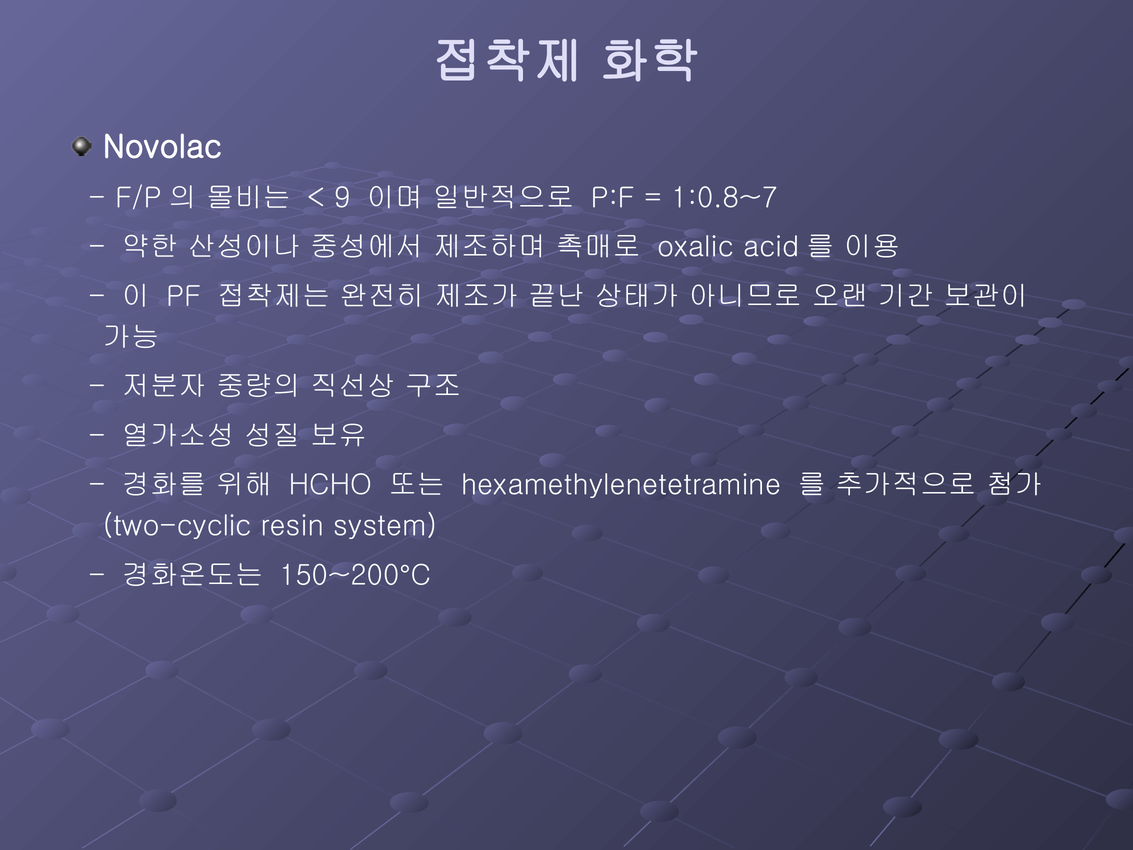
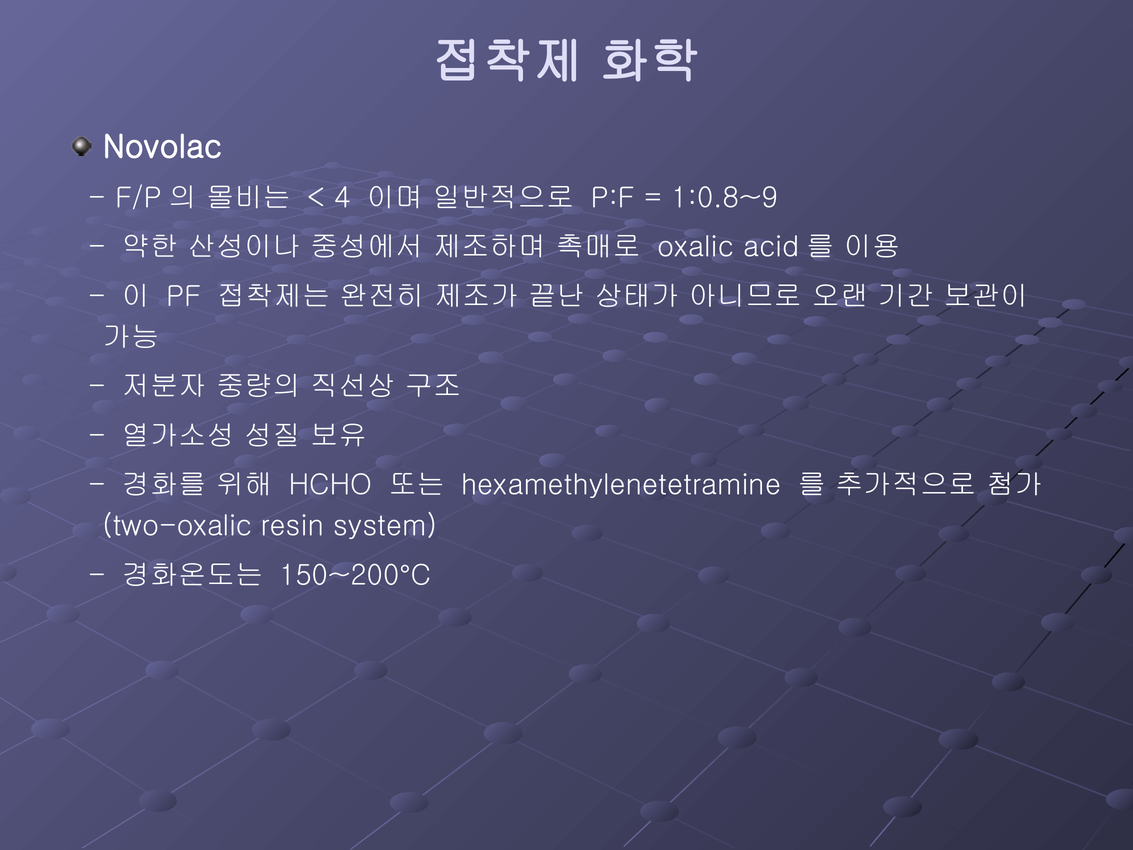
9: 9 -> 4 (343, 198)
1:0.8~7: 1:0.8~7 -> 1:0.8~9 (725, 198)
two-cyclic: two-cyclic -> two-oxalic (177, 526)
